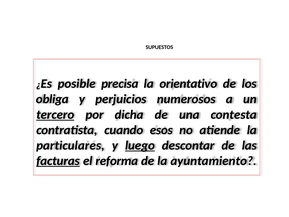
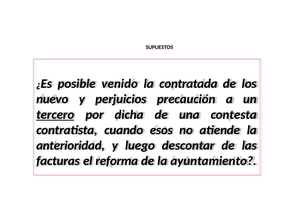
precisa: precisa -> venido (120, 84)
orientativo: orientativo -> contratada (188, 84)
obliga: obliga -> nuevo (52, 99)
numerosos: numerosos -> precaución (186, 99)
particulares: particulares -> anterioridad (70, 145)
luego underline: present -> none (140, 145)
facturas underline: present -> none (58, 161)
